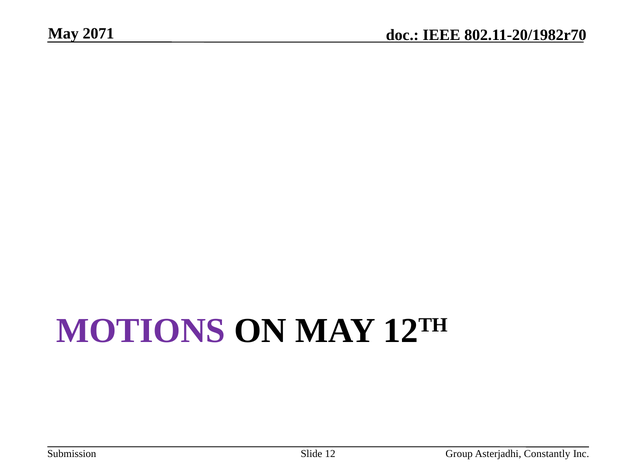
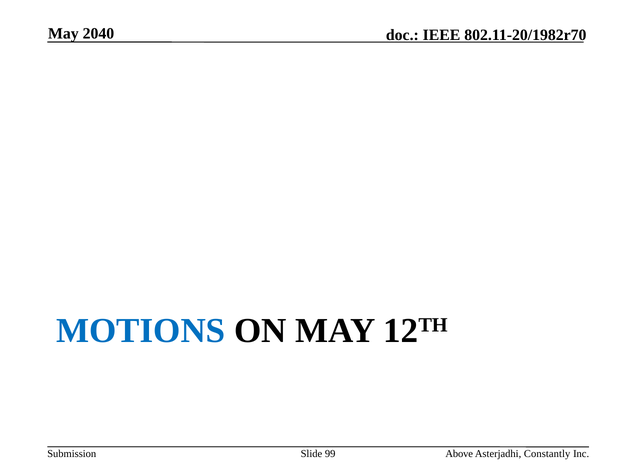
2071: 2071 -> 2040 (98, 33)
MOTIONS colour: purple -> blue (141, 331)
12: 12 -> 99 (330, 454)
Group: Group -> Above (459, 454)
